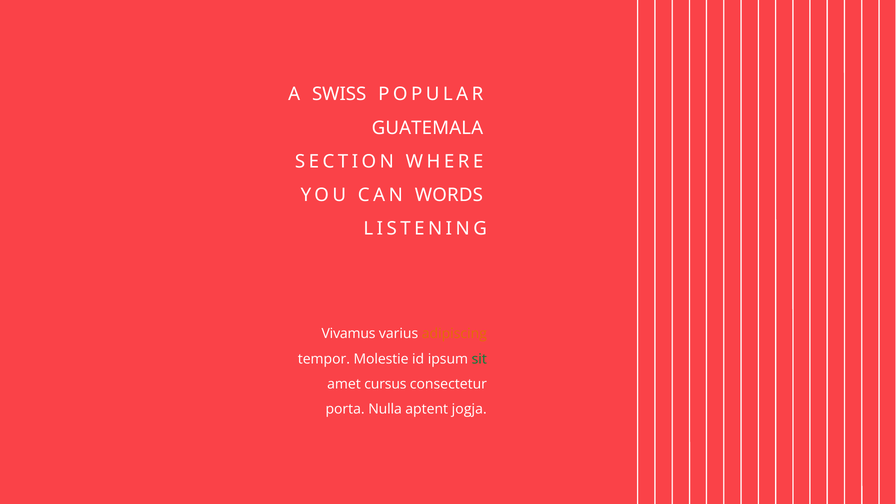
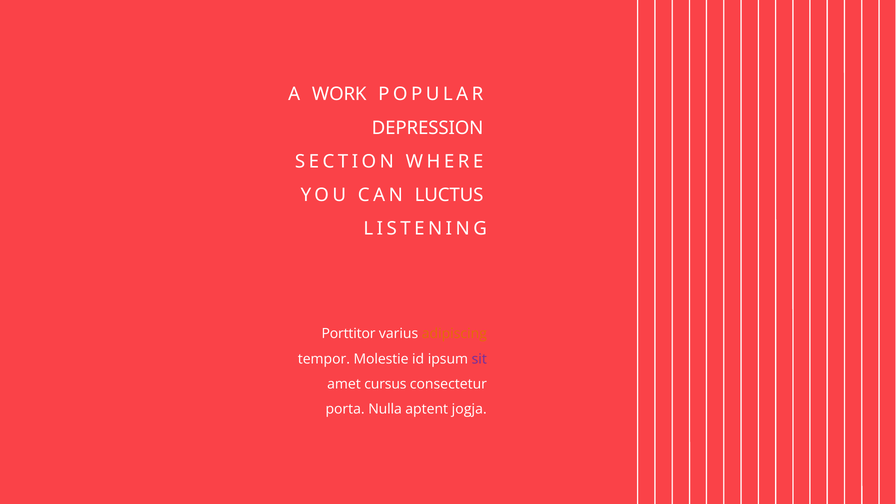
SWISS: SWISS -> WORK (339, 94)
GUATEMALA: GUATEMALA -> DEPRESSION (428, 128)
WORDS: WORDS -> LUCTUS (449, 195)
Vivamus: Vivamus -> Porttitor (349, 334)
sit colour: green -> purple (479, 359)
